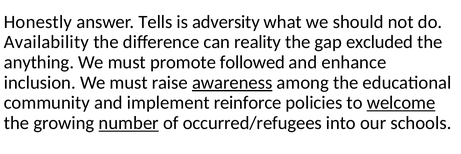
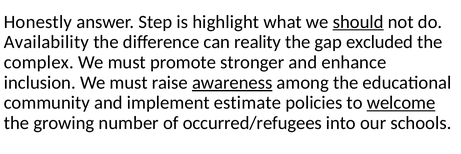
Tells: Tells -> Step (155, 22)
adversity: adversity -> highlight (226, 22)
should underline: none -> present (358, 22)
anything: anything -> complex (39, 62)
followed: followed -> stronger (252, 62)
reinforce: reinforce -> estimate (247, 103)
number underline: present -> none (129, 123)
